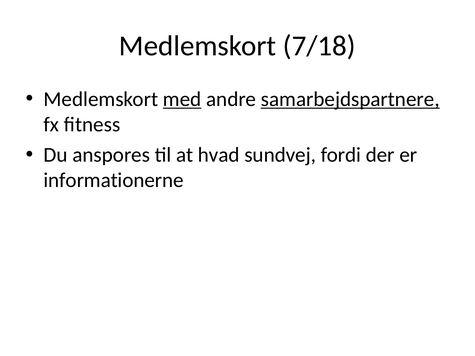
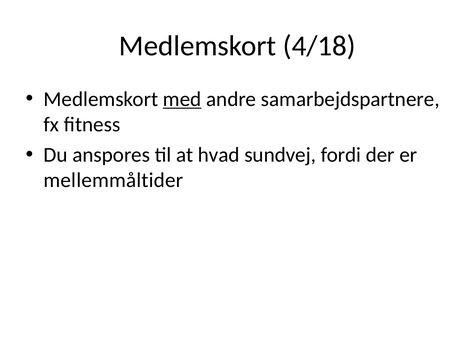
7/18: 7/18 -> 4/18 (319, 46)
samarbejdspartnere underline: present -> none (350, 99)
informationerne: informationerne -> mellemmåltider (113, 180)
